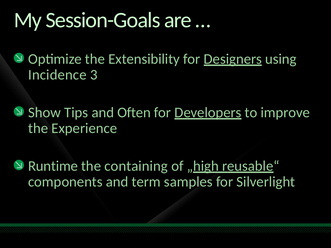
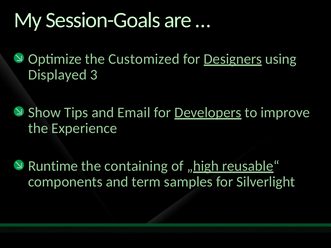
Extensibility: Extensibility -> Customized (144, 59)
Incidence: Incidence -> Displayed (57, 75)
Often: Often -> Email (134, 113)
